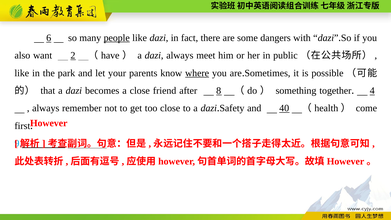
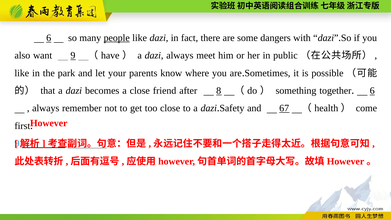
want 2: 2 -> 9 (73, 55)
where underline: present -> none (197, 73)
4: 4 -> 6 (372, 91)
40: 40 -> 67 (284, 108)
